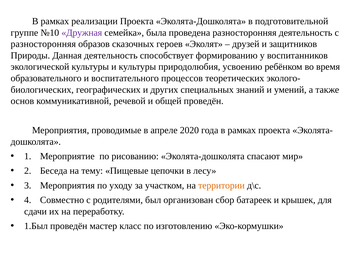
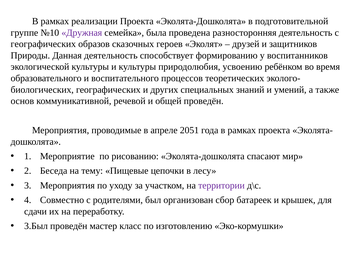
разносторонняя: разносторонняя -> географических (43, 44)
2020: 2020 -> 2051 (189, 130)
территории colour: orange -> purple (221, 185)
1.Был: 1.Был -> 3.Был (36, 226)
